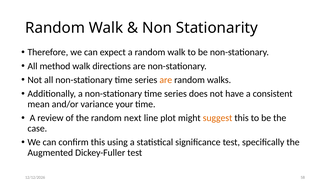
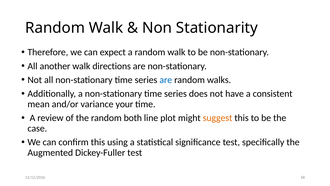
method: method -> another (55, 66)
are colour: orange -> blue (166, 80)
next: next -> both (133, 118)
